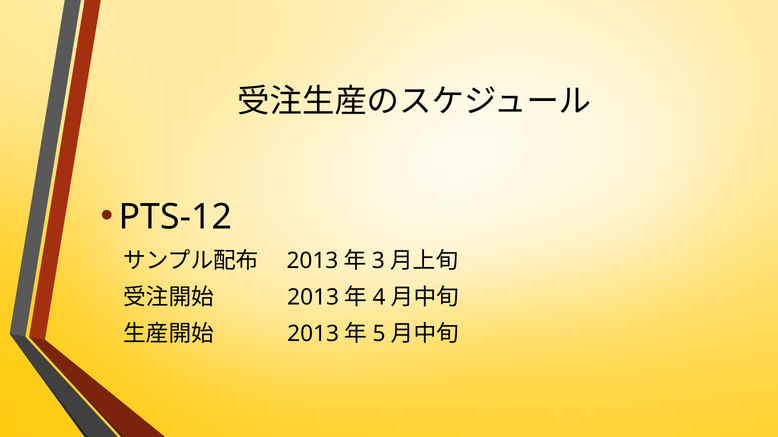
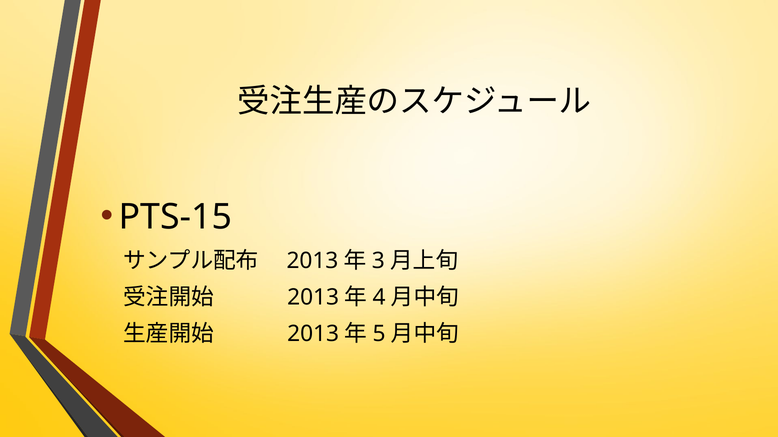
PTS-12: PTS-12 -> PTS-15 (175, 217)
